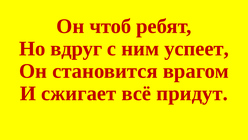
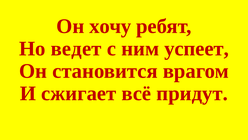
чтоб: чтоб -> хочу (110, 26)
вдруг: вдруг -> ведет (76, 49)
